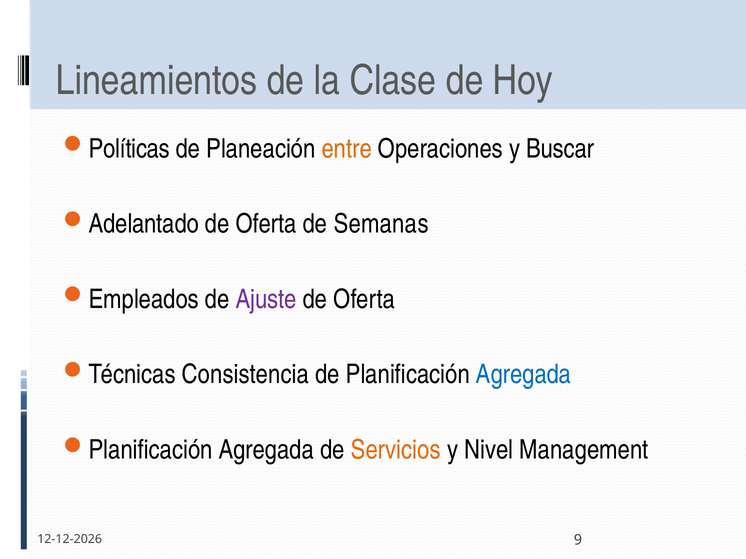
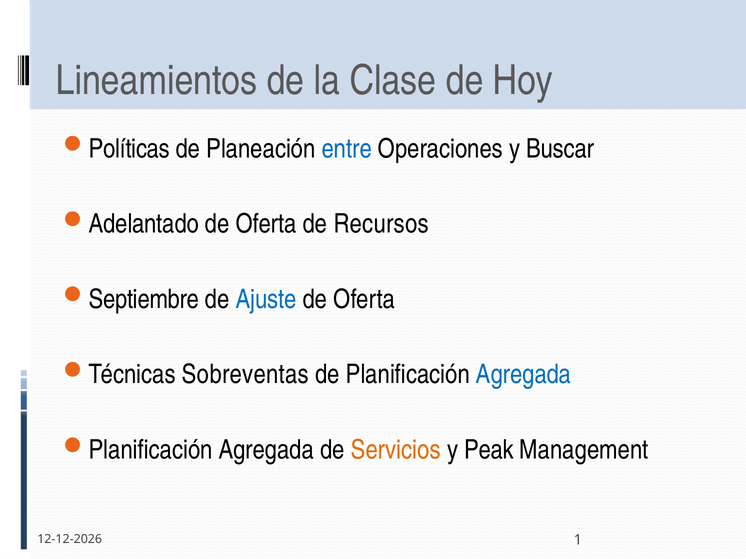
entre colour: orange -> blue (347, 149)
Semanas: Semanas -> Recursos (381, 224)
Empleados: Empleados -> Septiembre (144, 299)
Ajuste colour: purple -> blue (266, 299)
Consistencia: Consistencia -> Sobreventas (245, 375)
Nivel: Nivel -> Peak (489, 450)
9: 9 -> 1 (578, 540)
